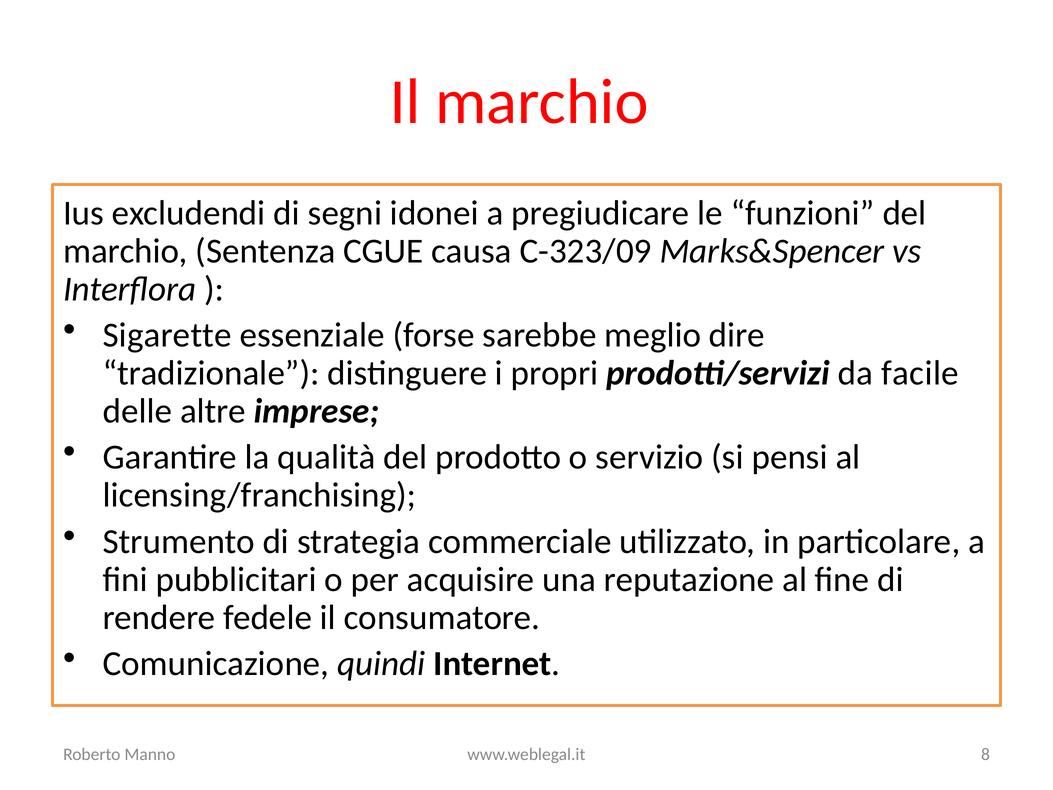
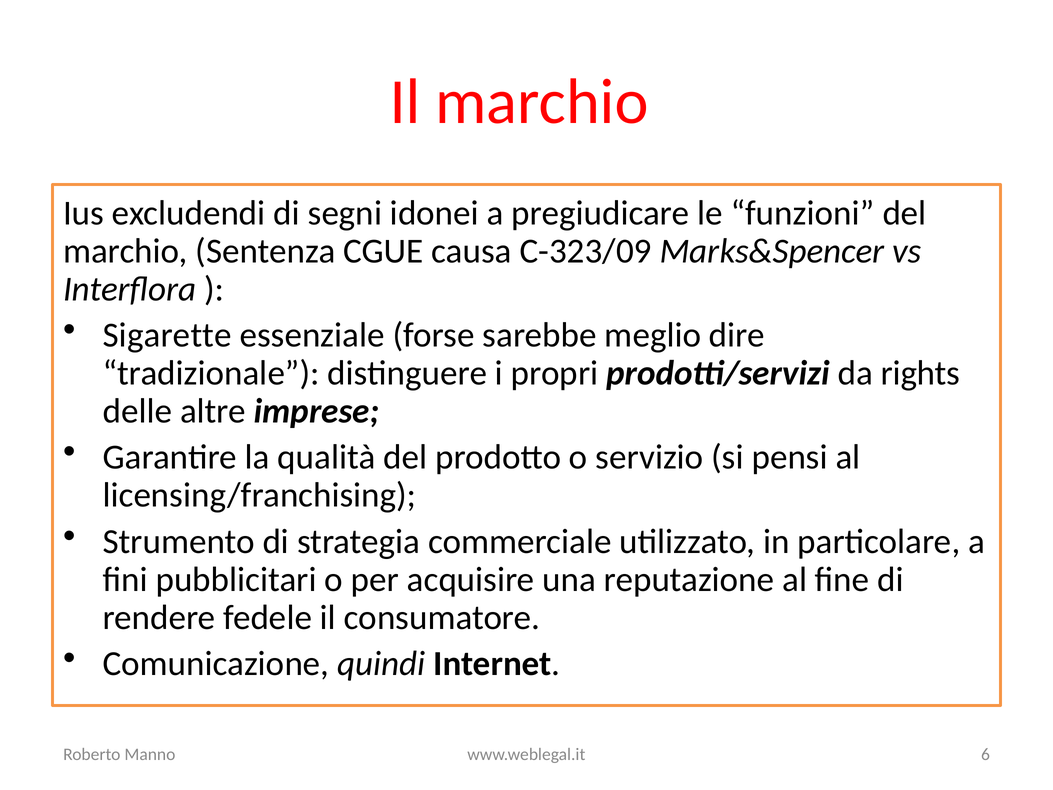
facile: facile -> rights (920, 373)
8: 8 -> 6 (985, 754)
